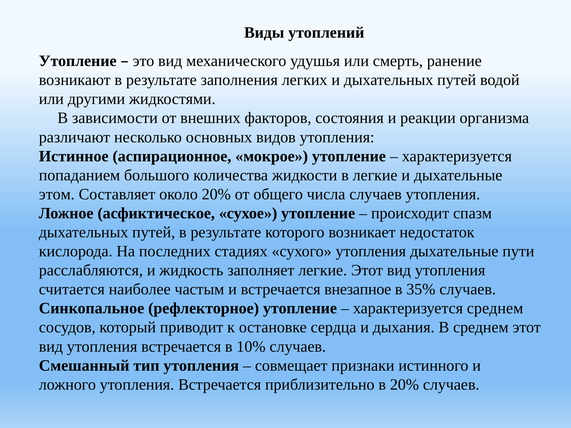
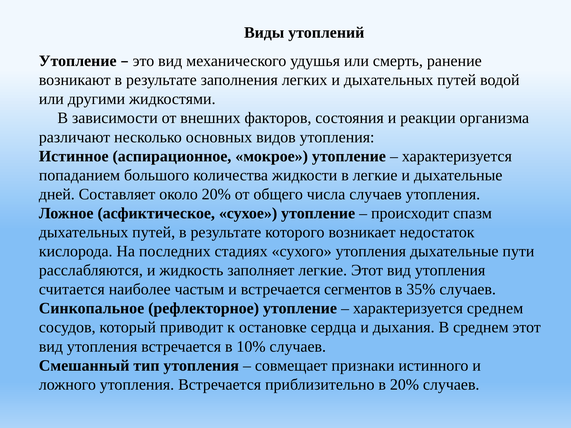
этом: этом -> дней (57, 194)
внезапное: внезапное -> сегментов (358, 290)
